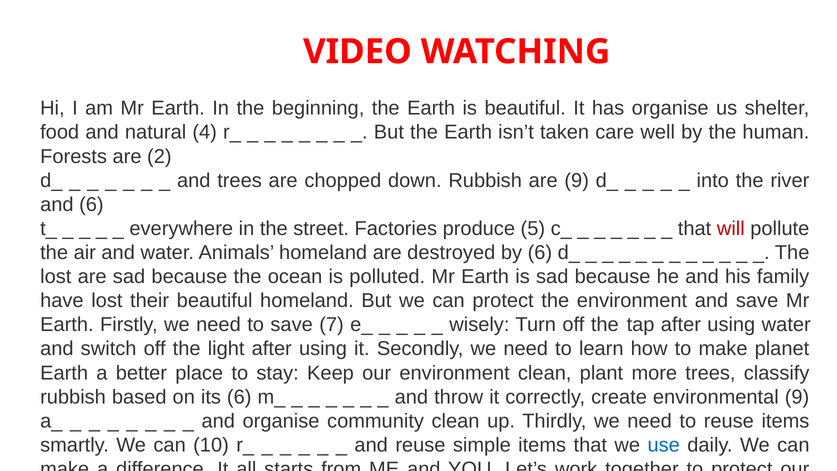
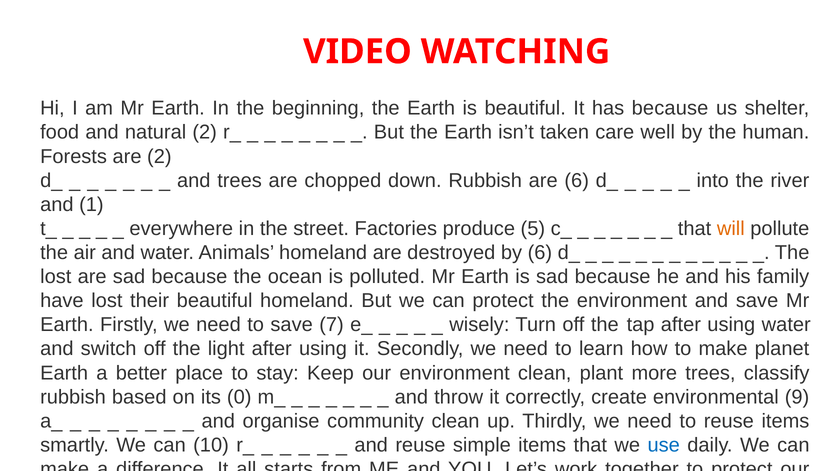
has organise: organise -> because (670, 108)
natural 4: 4 -> 2 (205, 132)
are 9: 9 -> 6 (577, 180)
and 6: 6 -> 1 (91, 204)
will colour: red -> orange (731, 228)
its 6: 6 -> 0 (239, 397)
